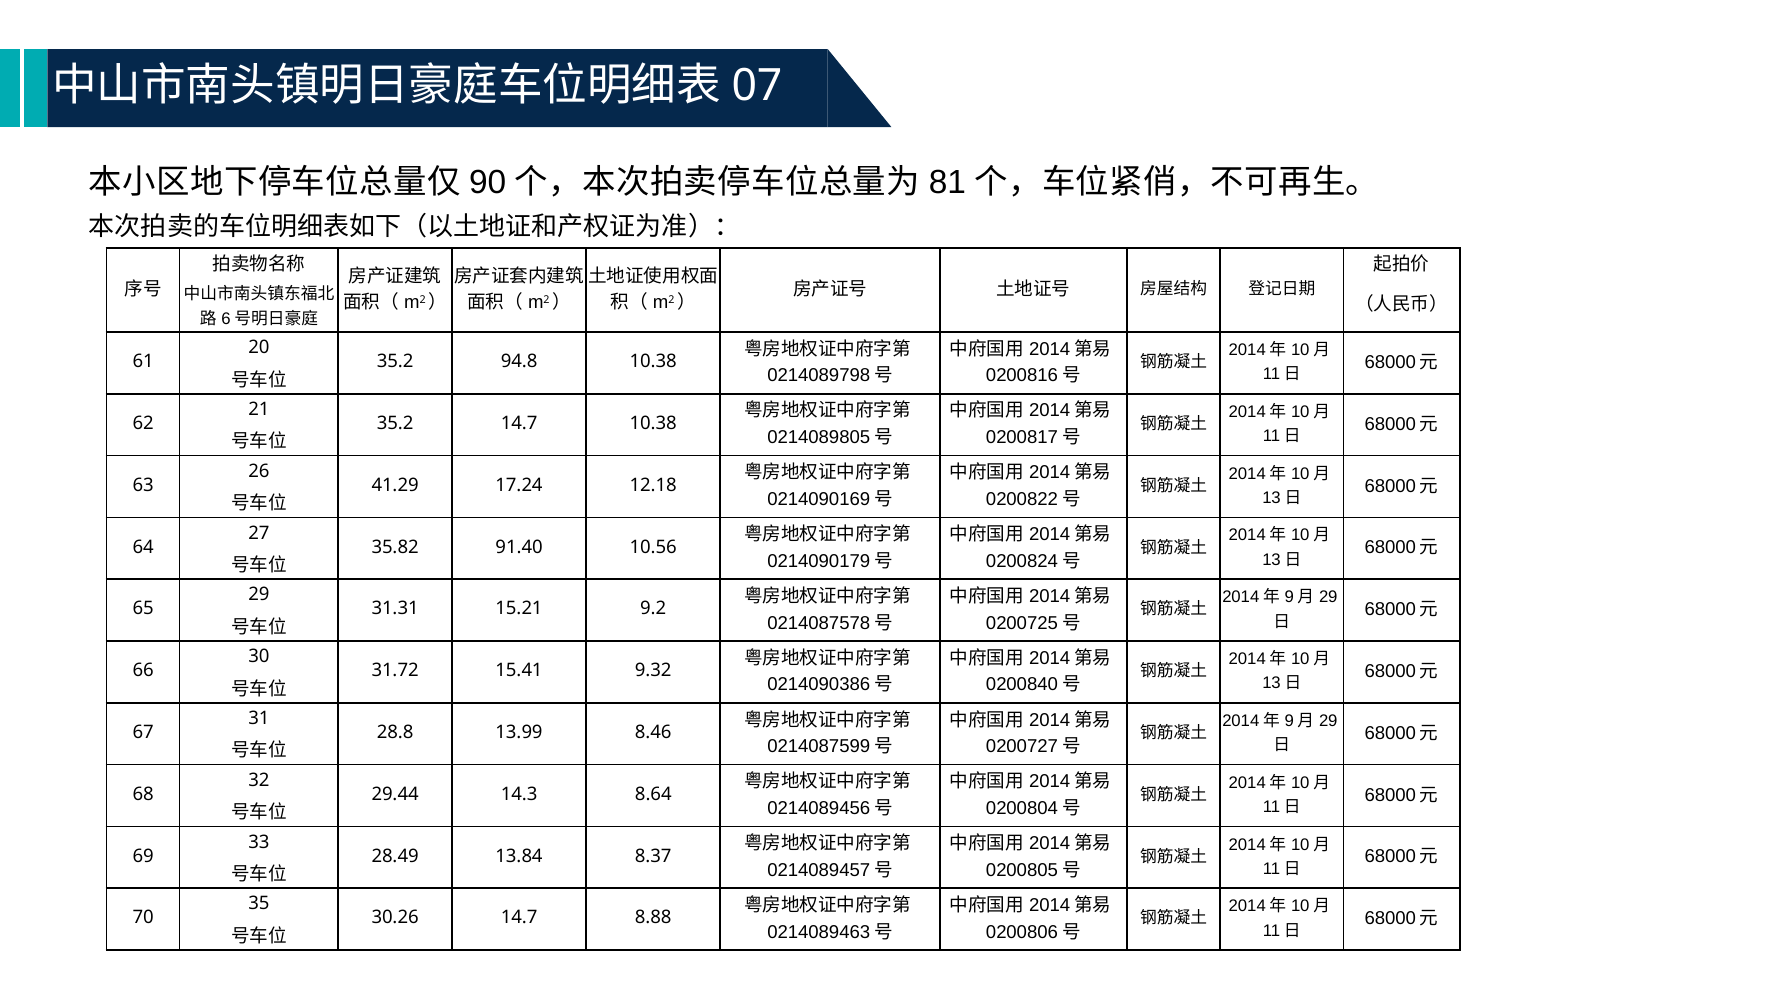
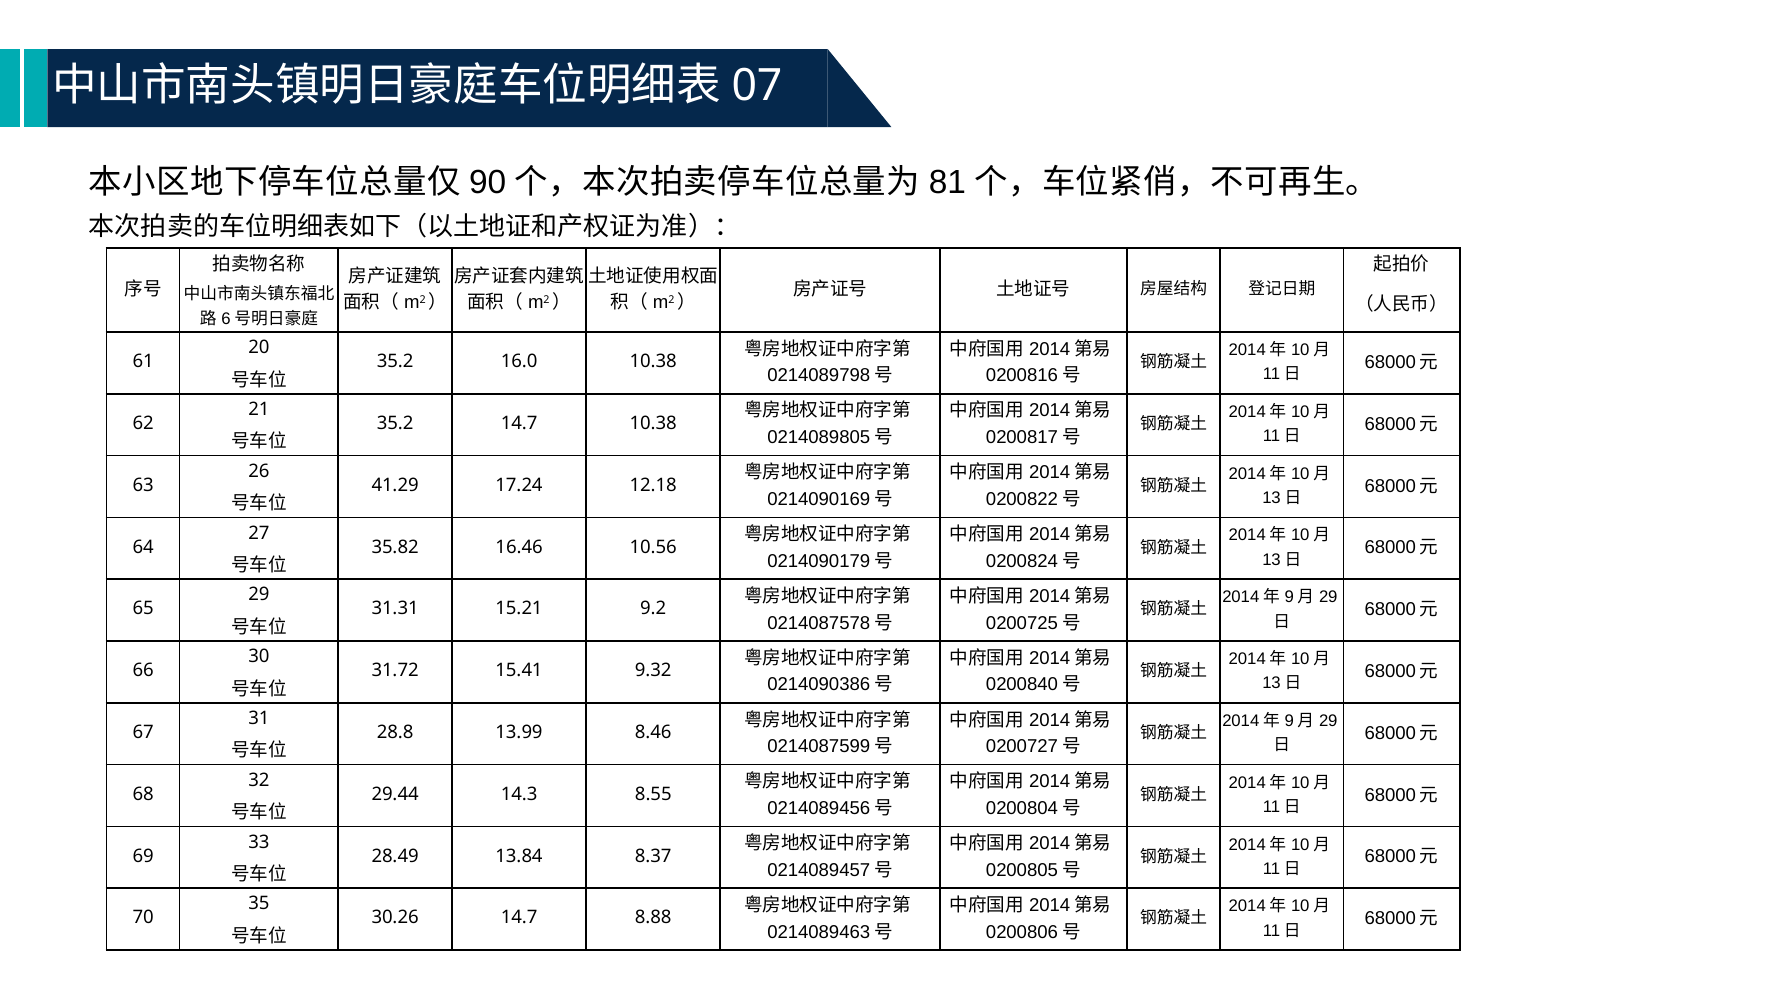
94.8: 94.8 -> 16.0 (519, 362)
91.40: 91.40 -> 16.46 (519, 547)
8.64: 8.64 -> 8.55 (653, 794)
